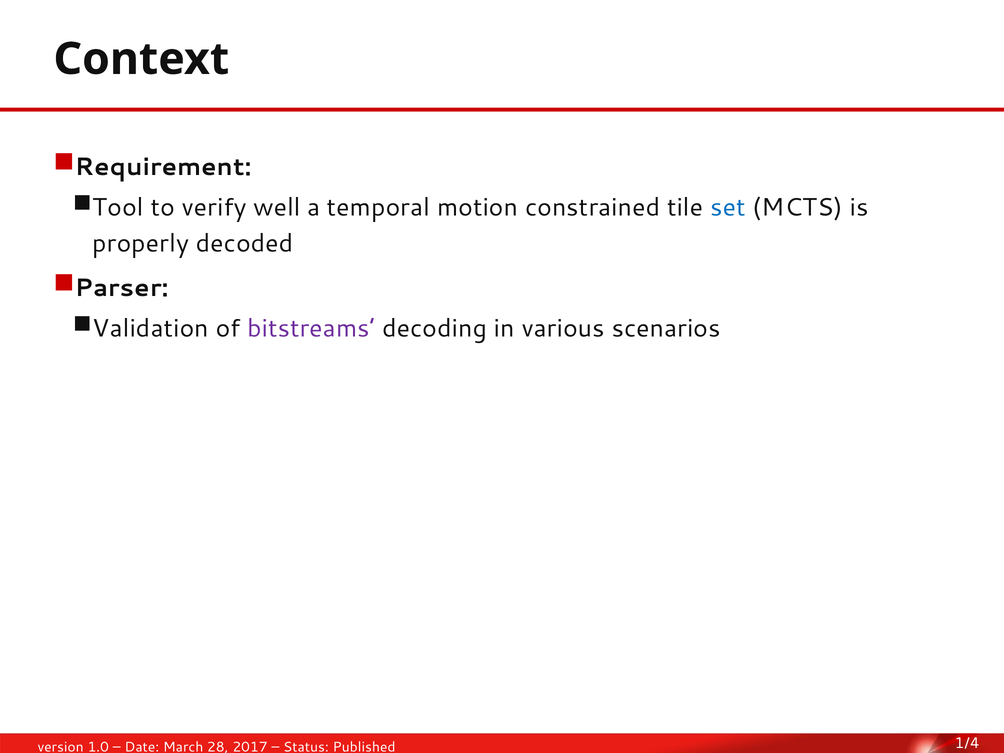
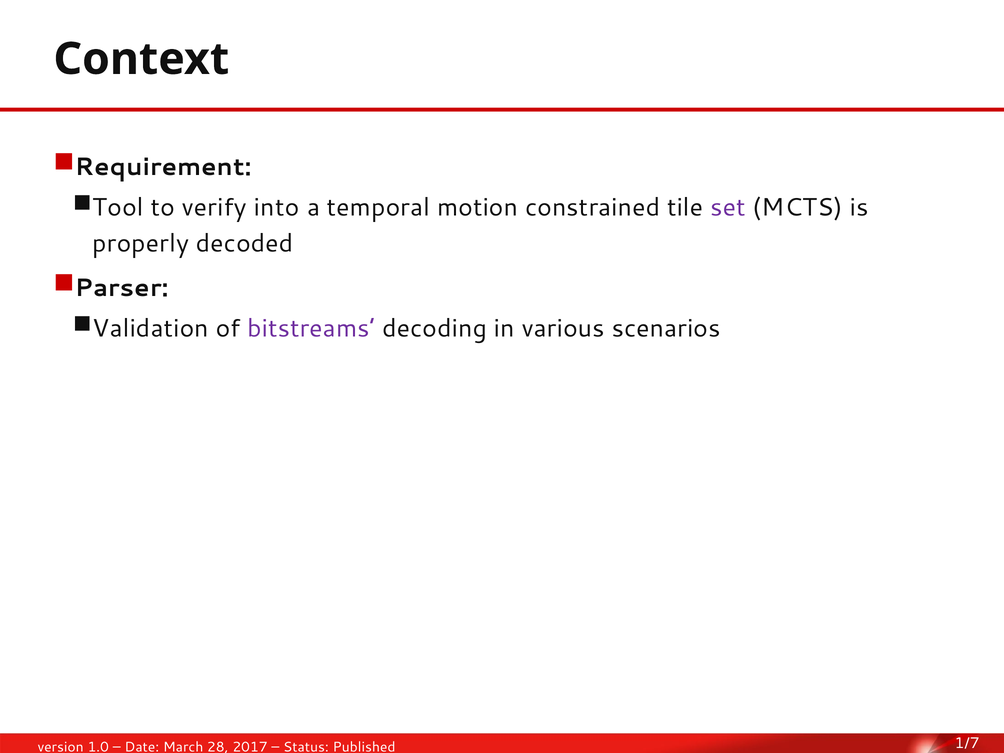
well: well -> into (277, 207)
set colour: blue -> purple (728, 207)
1/4: 1/4 -> 1/7 (967, 743)
